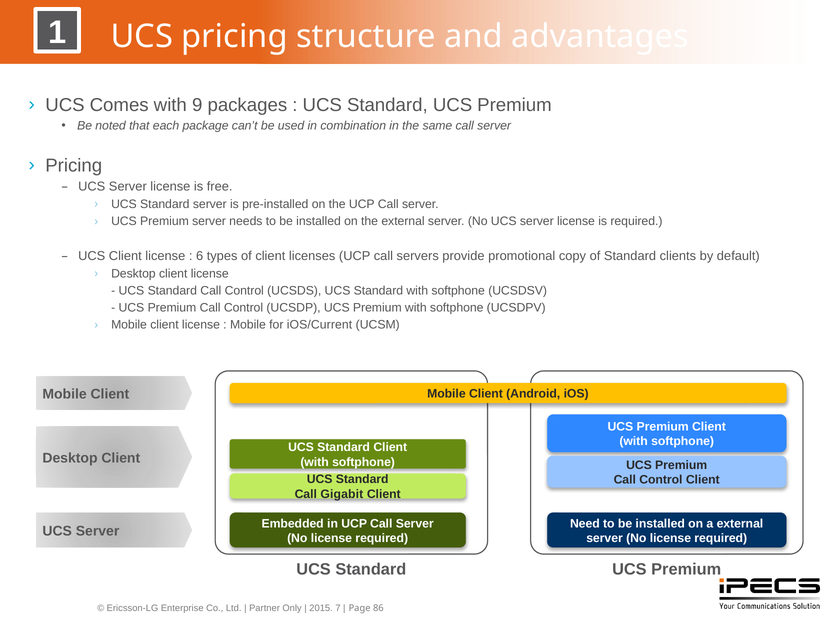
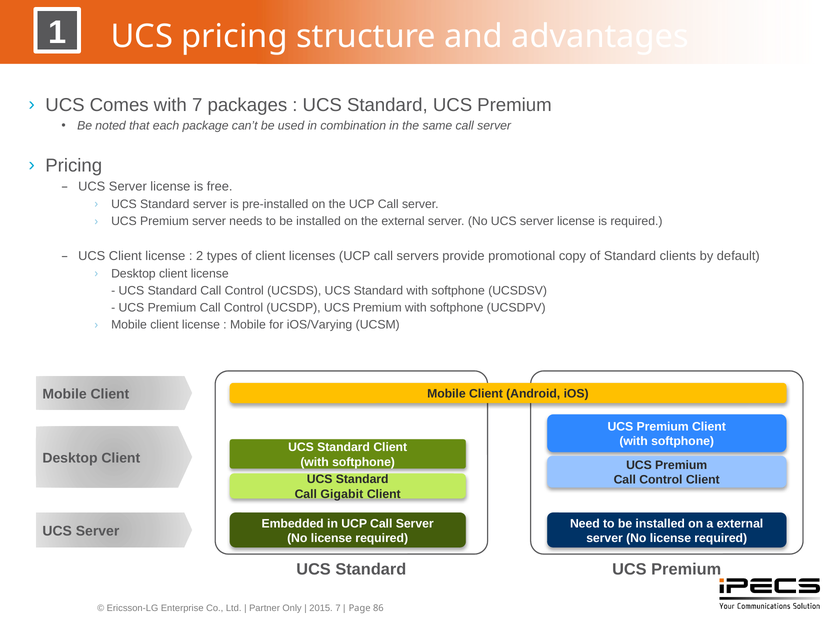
with 9: 9 -> 7 (197, 105)
6: 6 -> 2 (200, 256)
iOS/Current: iOS/Current -> iOS/Varying (320, 325)
